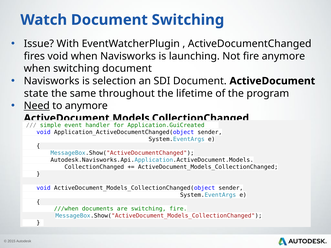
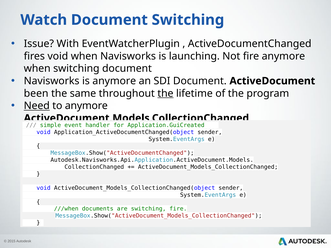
is selection: selection -> anymore (114, 81)
state: state -> been (36, 93)
the underline: none -> present (165, 93)
